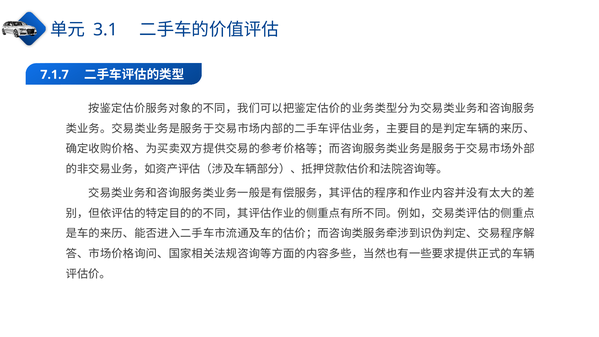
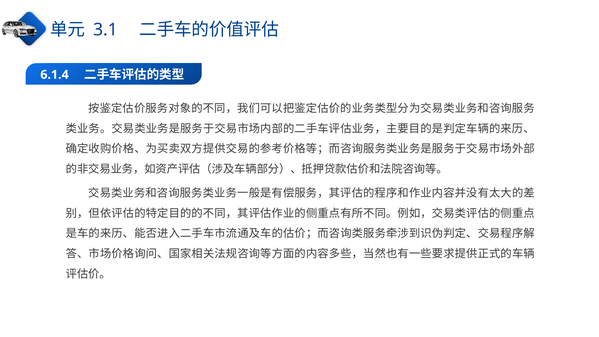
7.1.7: 7.1.7 -> 6.1.4 (55, 75)
